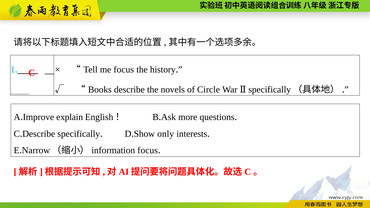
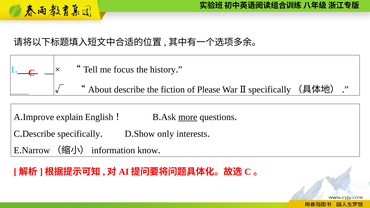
Books: Books -> About (100, 90)
novels: novels -> fiction (173, 90)
Circle: Circle -> Please (209, 90)
more underline: none -> present (188, 117)
focus: focus -> know (148, 150)
